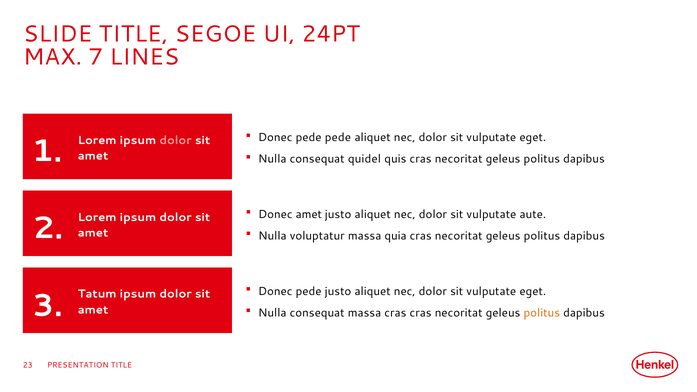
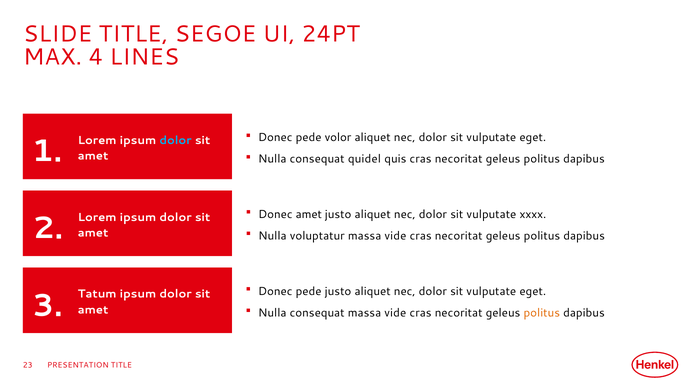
7: 7 -> 4 (96, 57)
pede pede: pede -> volor (338, 138)
dolor colour: pink -> light blue (176, 140)
aute: aute -> xxxx (533, 214)
quia: quia -> vide (395, 236)
consequat massa cras: cras -> vide (395, 313)
